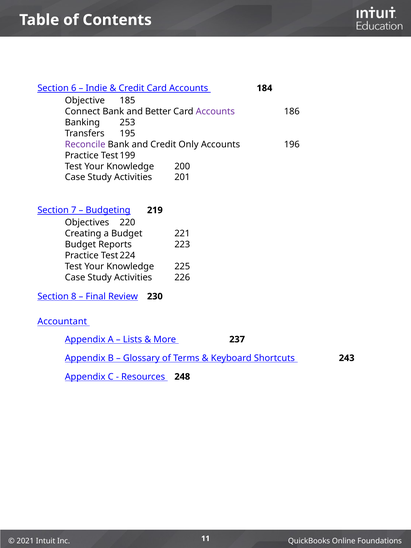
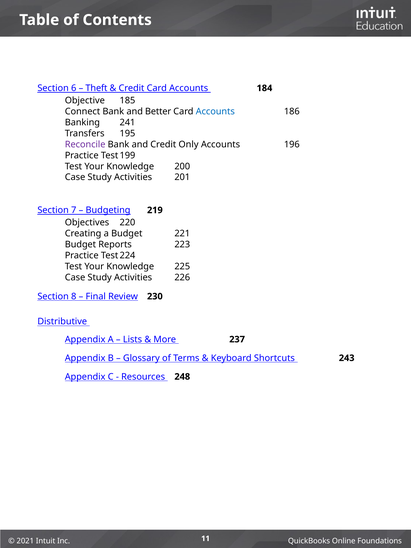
Indie: Indie -> Theft (96, 88)
Accounts colour: purple -> blue (215, 112)
253: 253 -> 241 (127, 122)
Accountant: Accountant -> Distributive (62, 322)
